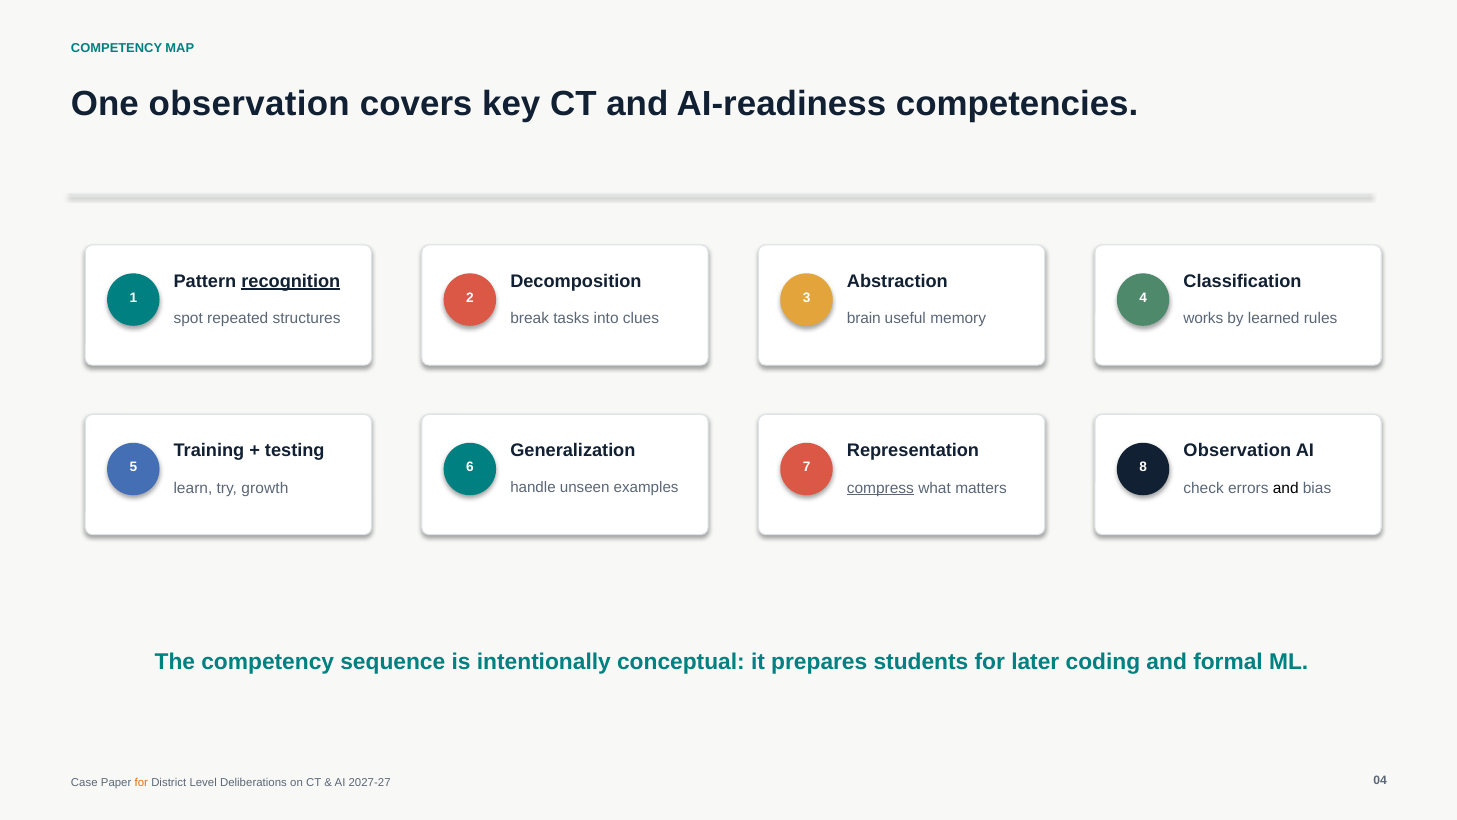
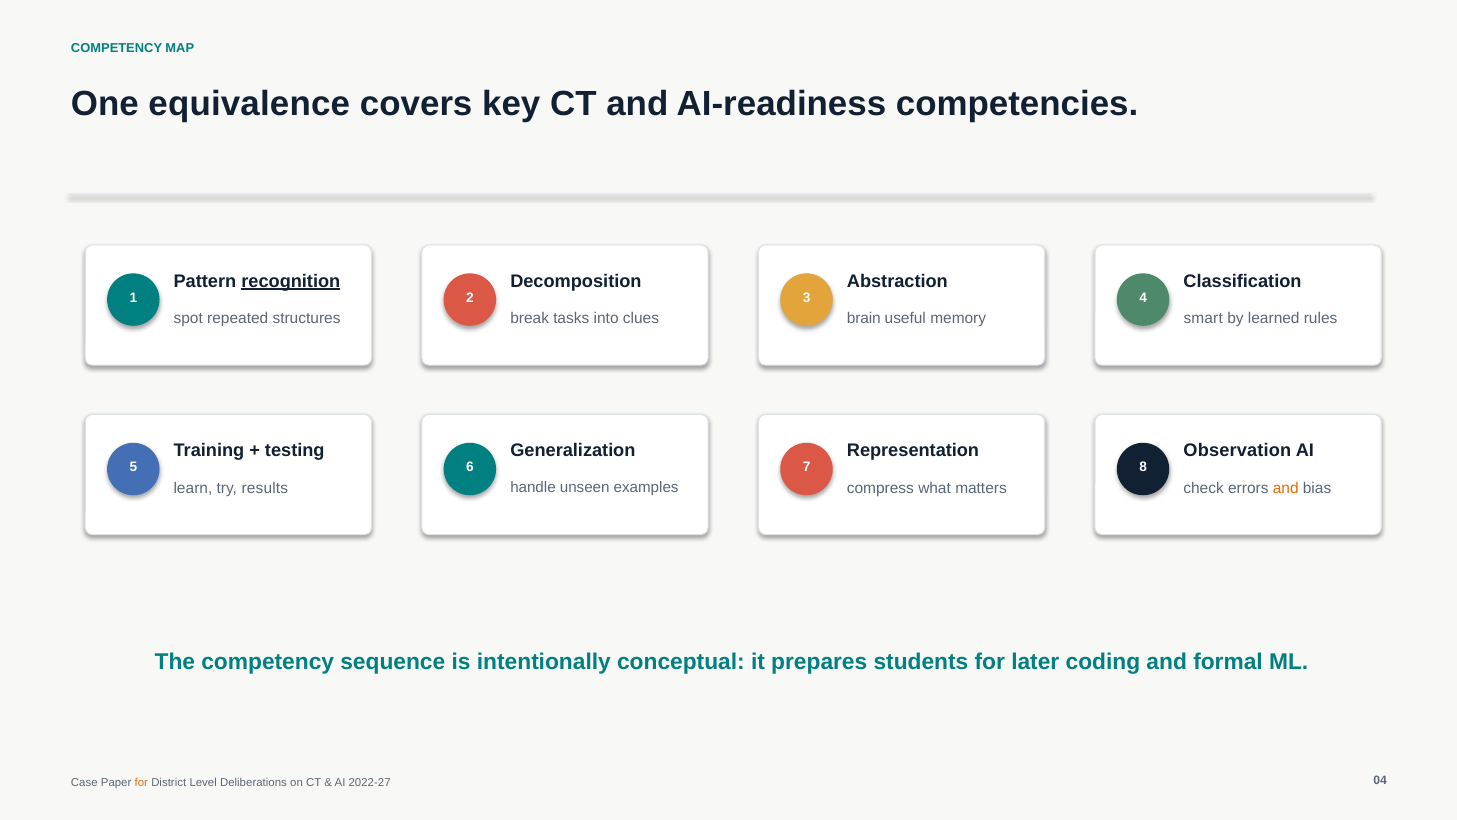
One observation: observation -> equivalence (249, 104)
works: works -> smart (1203, 319)
growth: growth -> results (265, 488)
compress underline: present -> none (880, 488)
and colour: black -> orange (1286, 488)
2027-27: 2027-27 -> 2022-27 (370, 783)
